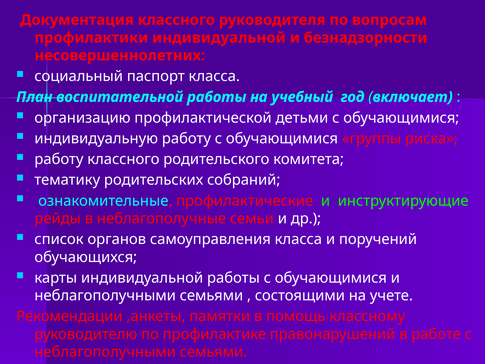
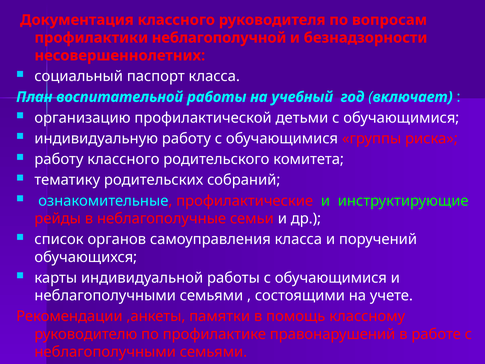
профилактики индивидуальной: индивидуальной -> неблагополучной (219, 38)
